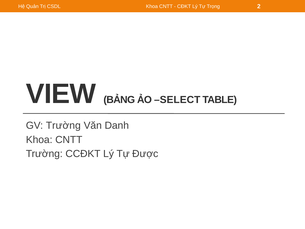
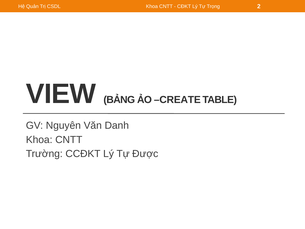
SELECT: SELECT -> CREATE (177, 100)
GV Trường: Trường -> Nguyên (63, 125)
